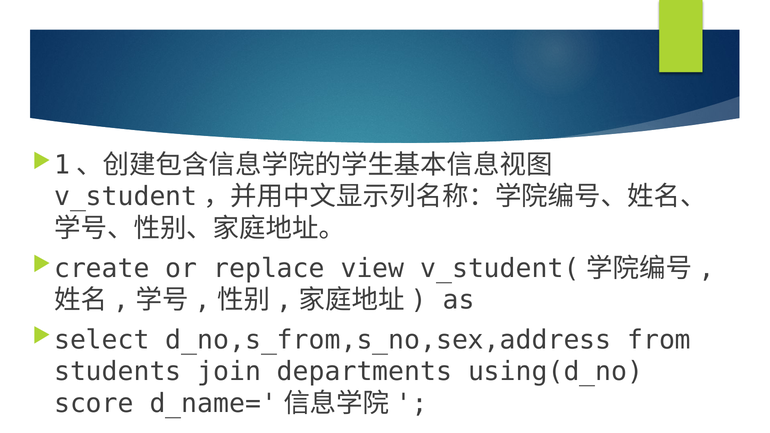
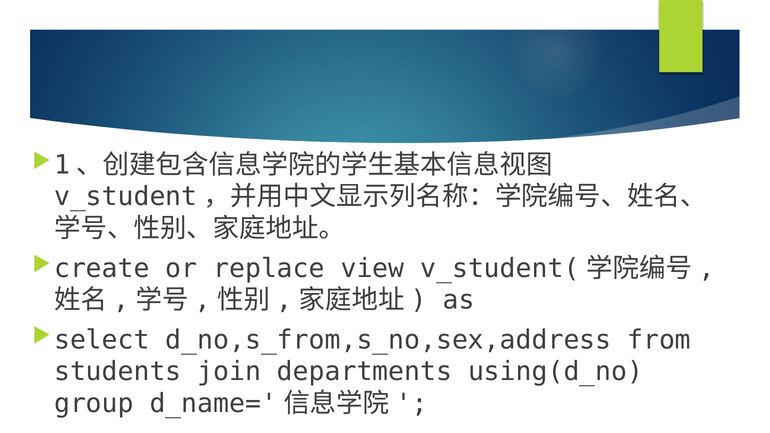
score: score -> group (94, 403)
